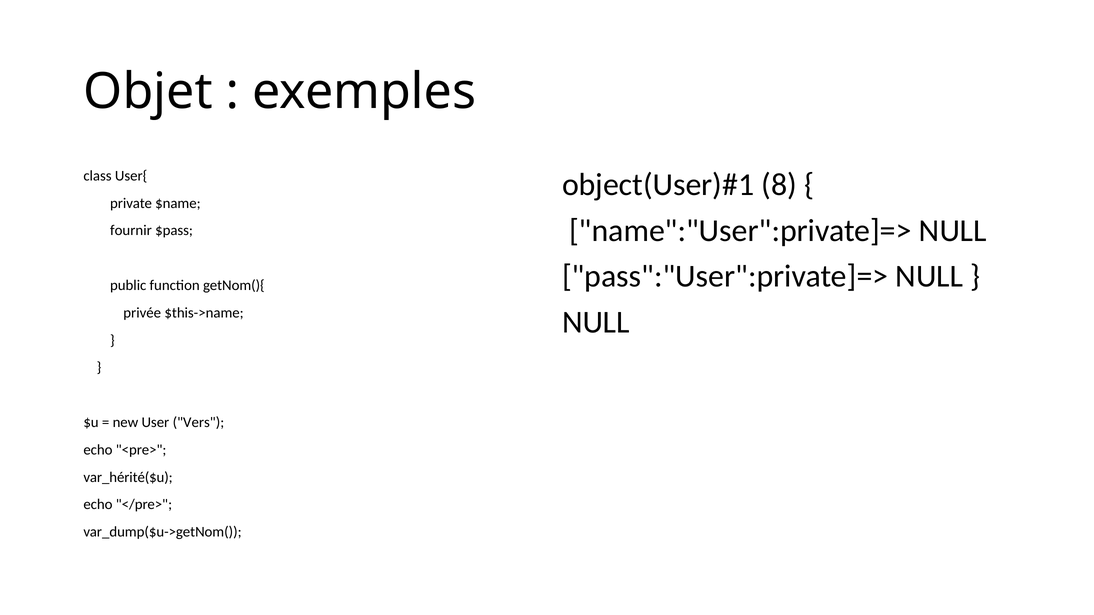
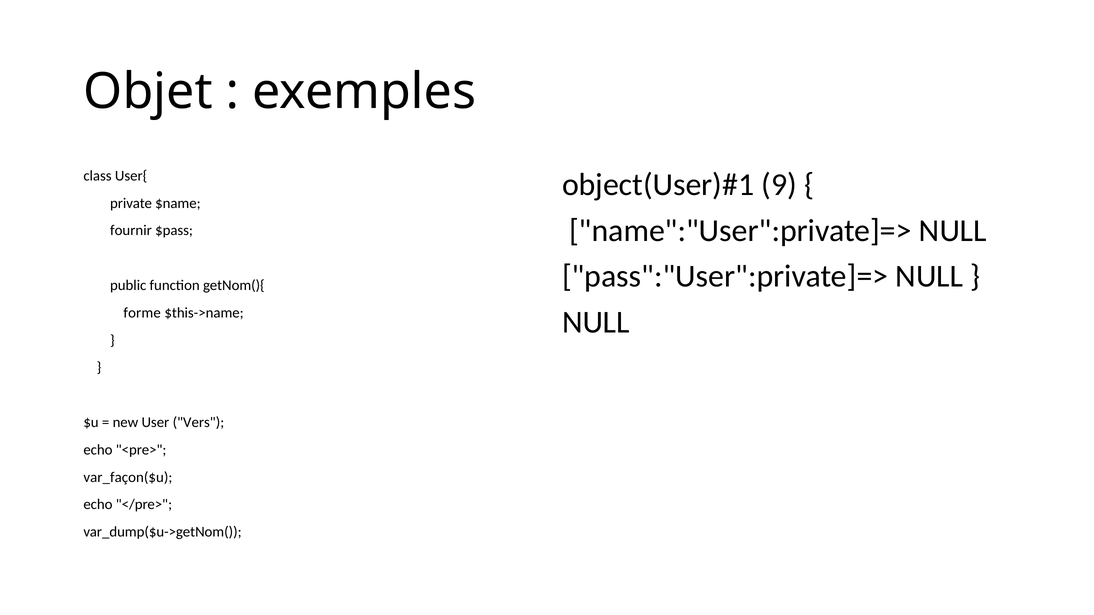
8: 8 -> 9 (779, 185)
privée: privée -> forme (142, 313)
var_hérité($u: var_hérité($u -> var_façon($u (128, 477)
